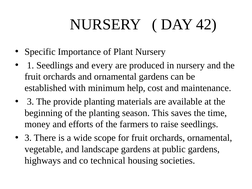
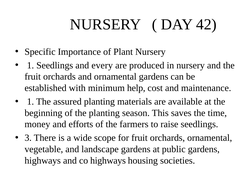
3: 3 -> 1 (30, 102)
provide: provide -> assured (67, 102)
co technical: technical -> highways (108, 161)
